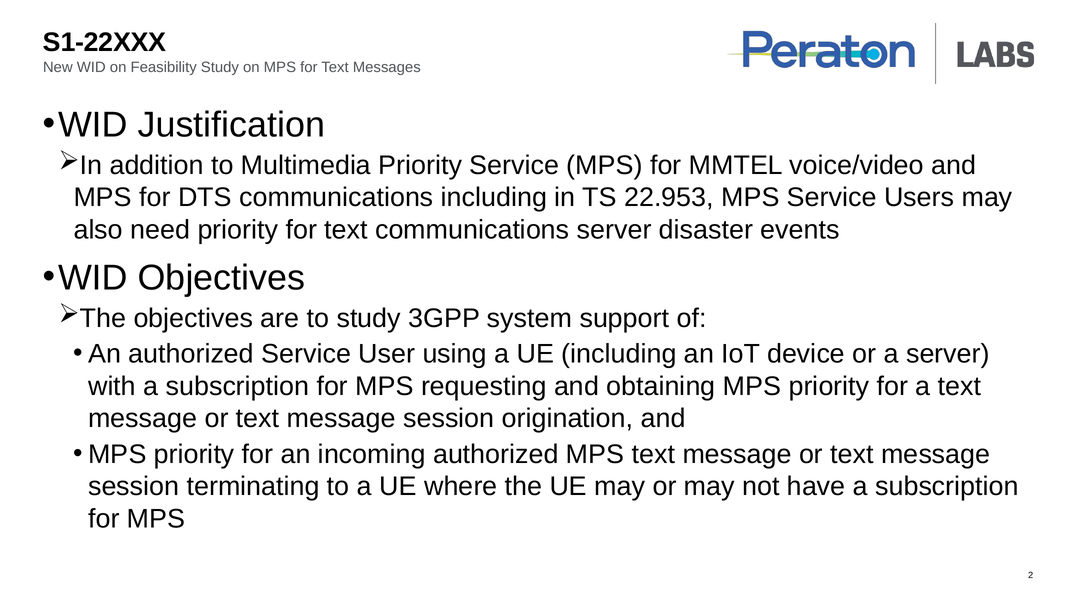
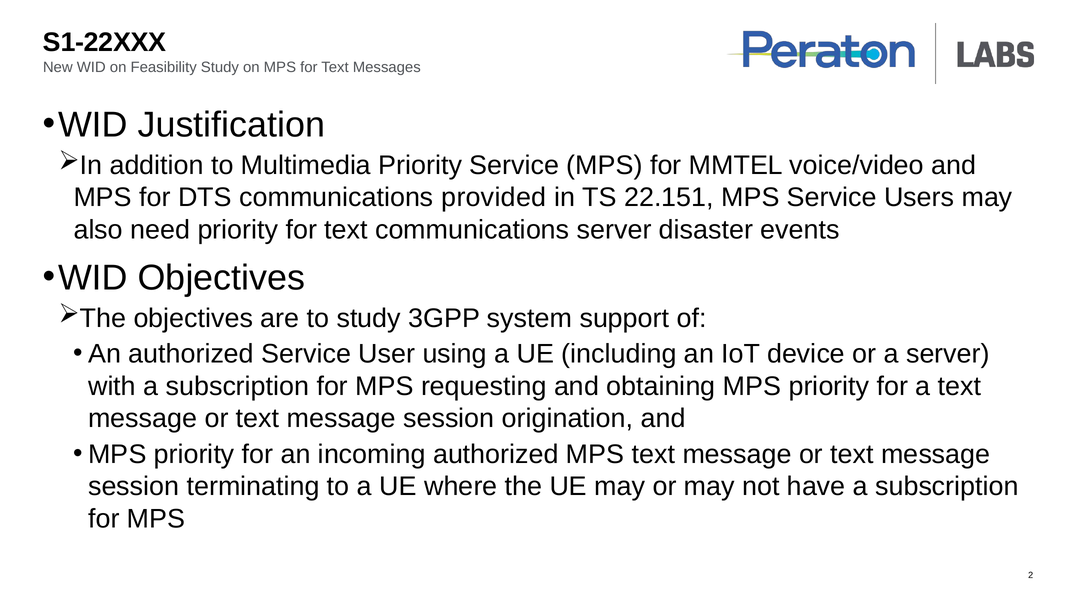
communications including: including -> provided (494, 198)
22.953: 22.953 -> 22.151 (669, 198)
